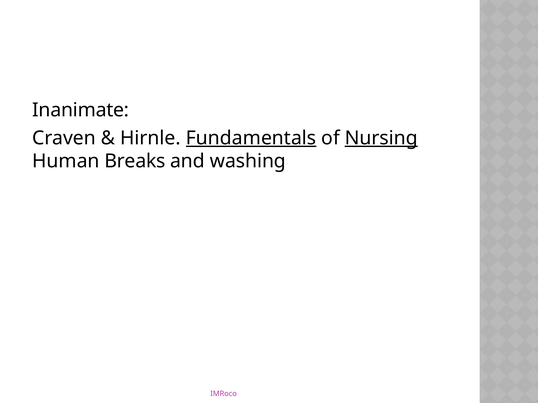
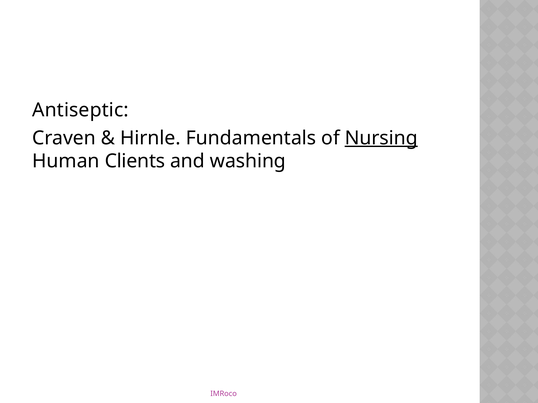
Inanimate: Inanimate -> Antiseptic (80, 110)
Fundamentals underline: present -> none (251, 138)
Breaks: Breaks -> Clients (135, 161)
